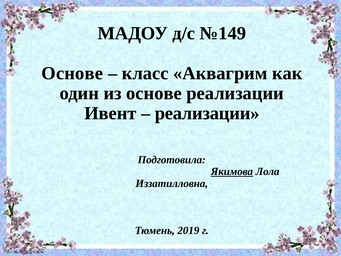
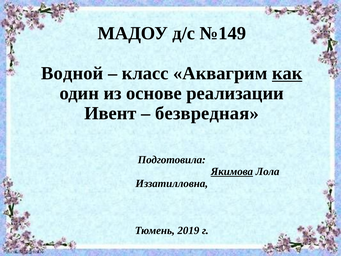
Основе: Основе -> Водной (72, 73)
как underline: none -> present (287, 73)
реализации: реализации -> безвредная (207, 113)
